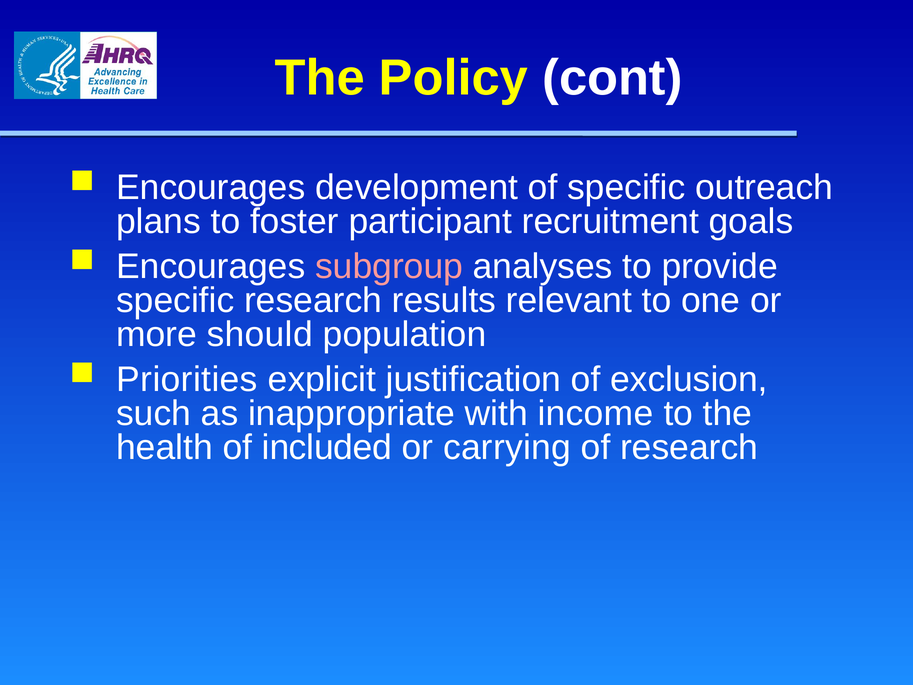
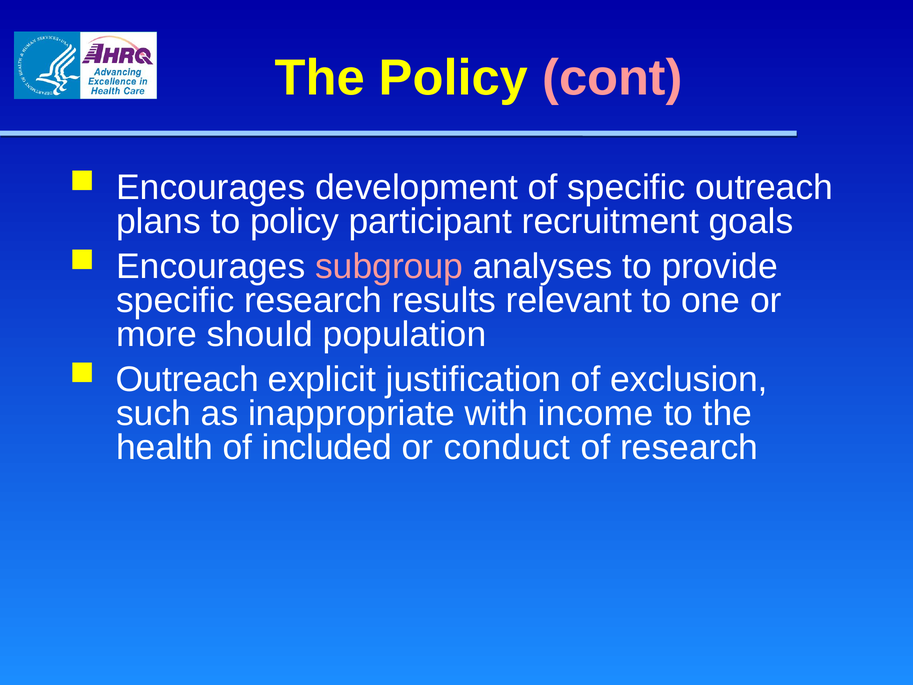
cont colour: white -> pink (612, 78)
to foster: foster -> policy (295, 221)
Priorities: Priorities -> Outreach (187, 379)
carrying: carrying -> conduct (507, 447)
